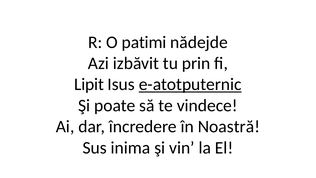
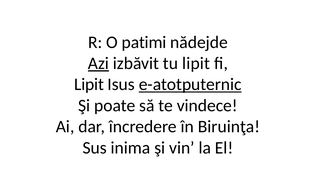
Azi underline: none -> present (98, 63)
tu prin: prin -> lipit (196, 63)
Noastră: Noastră -> Biruinţa (229, 126)
